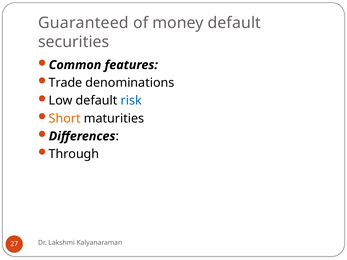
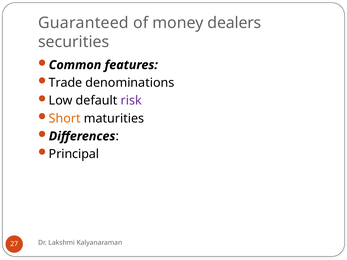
money default: default -> dealers (234, 23)
risk colour: blue -> purple (131, 101)
Through: Through -> Principal (74, 154)
